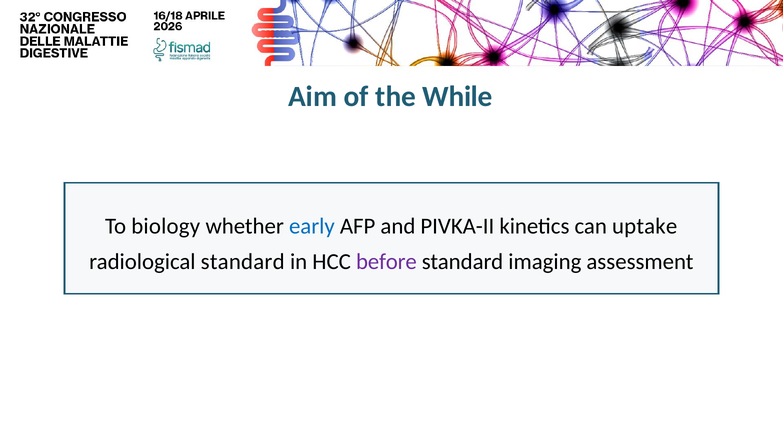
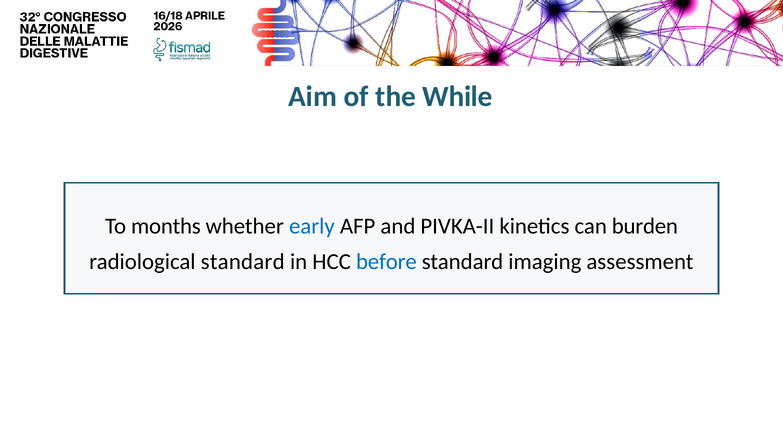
biology: biology -> months (166, 227)
uptake: uptake -> burden (645, 227)
before colour: purple -> blue (386, 262)
